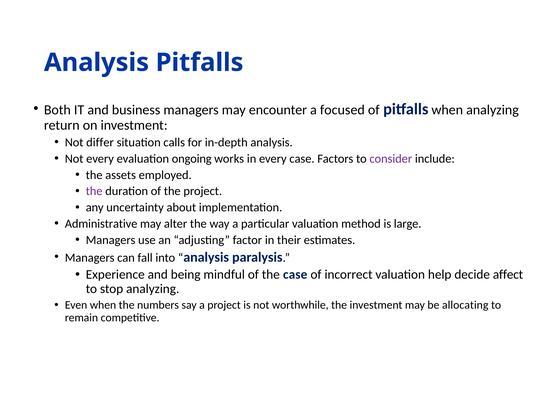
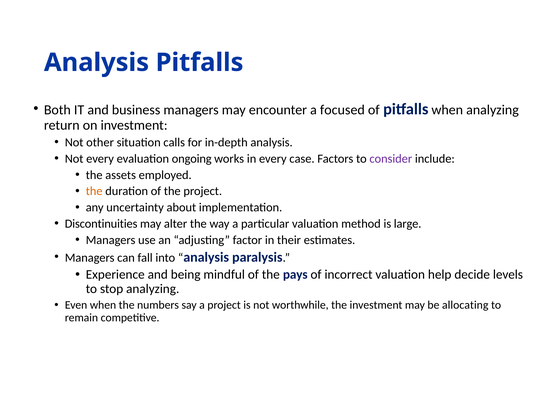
differ: differ -> other (100, 143)
the colour: purple -> orange (94, 191)
Administrative: Administrative -> Discontinuities (101, 224)
the case: case -> pays (295, 275)
affect: affect -> levels (508, 275)
